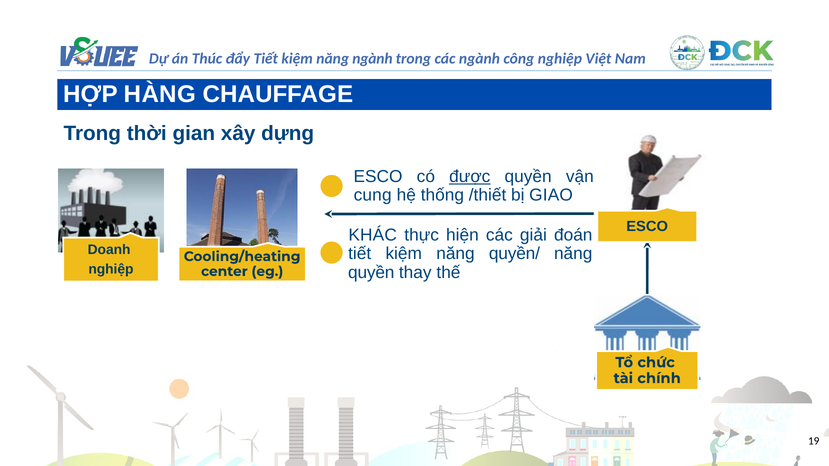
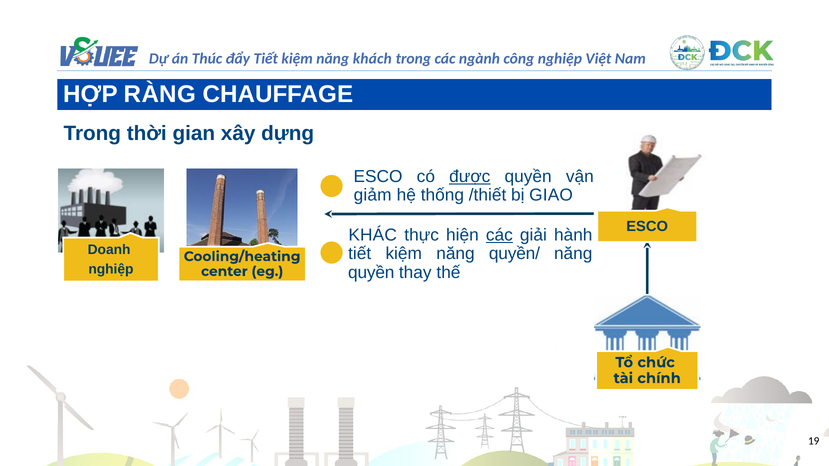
năng ngành: ngành -> khách (372, 59)
HÀNG: HÀNG -> RÀNG (160, 94)
cung: cung -> giảm (373, 195)
các underline: none -> present (499, 235)
đoán: đoán -> hành (573, 235)
